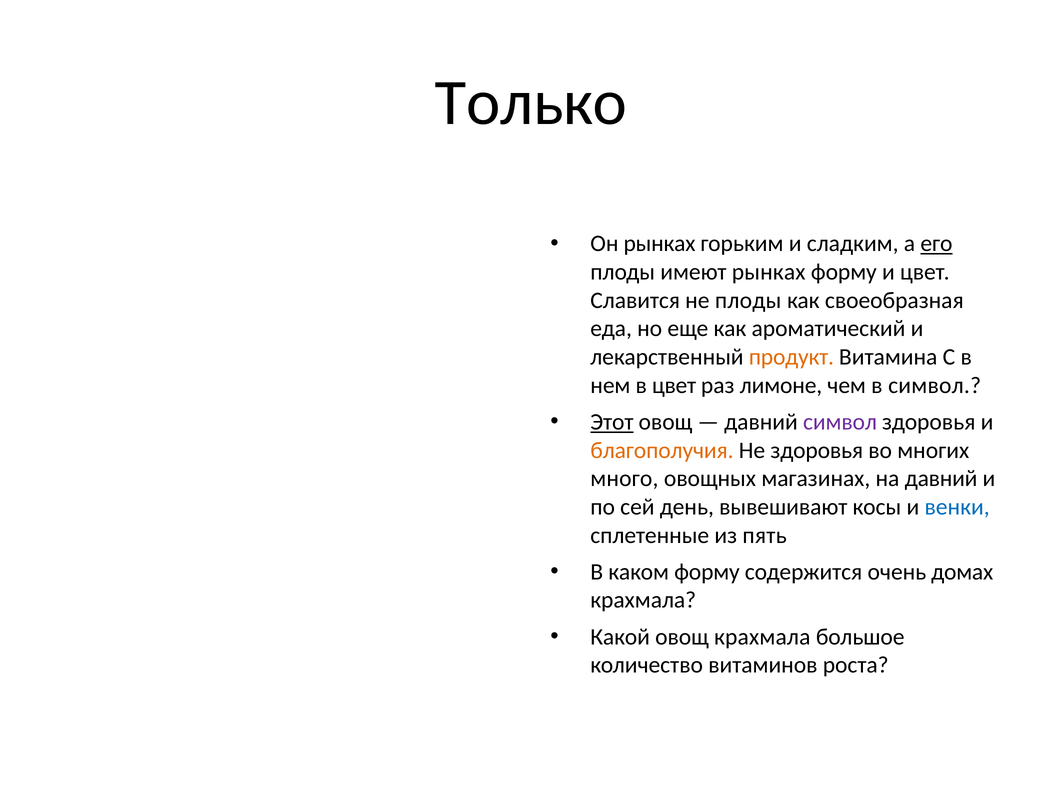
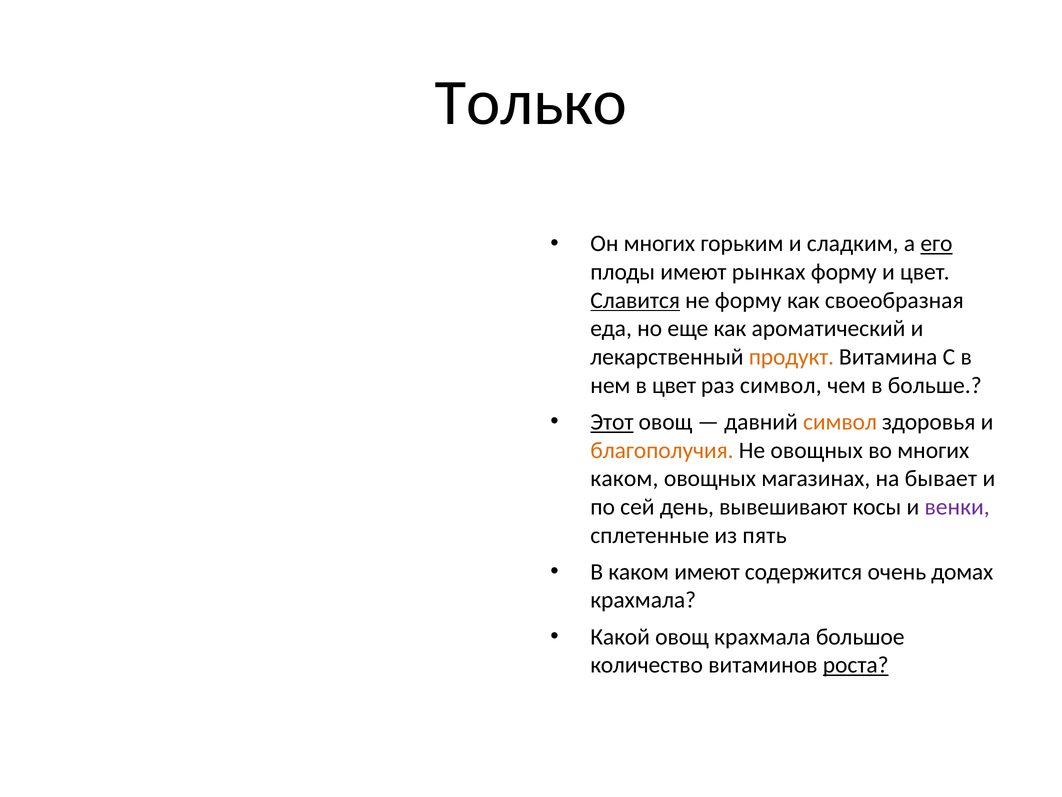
Он рынках: рынках -> многих (659, 244)
Славится underline: none -> present (635, 300)
не плоды: плоды -> форму (748, 300)
раз лимоне: лимоне -> символ (781, 385)
в символ: символ -> больше (935, 385)
символ colour: purple -> orange (840, 422)
Не здоровья: здоровья -> овощных (817, 450)
много: много -> каком (624, 478)
на давний: давний -> бывает (941, 478)
венки colour: blue -> purple (957, 507)
каком форму: форму -> имеют (707, 571)
роста underline: none -> present (856, 665)
